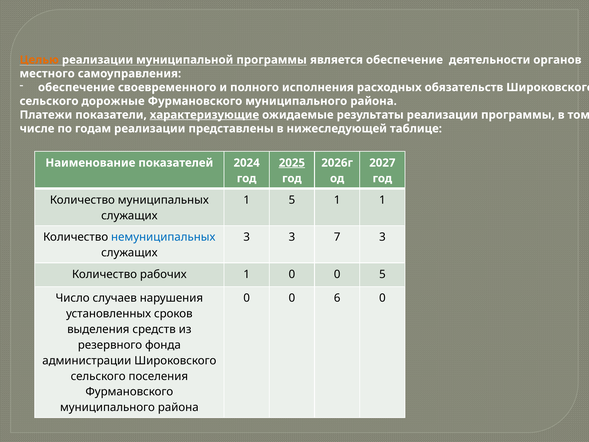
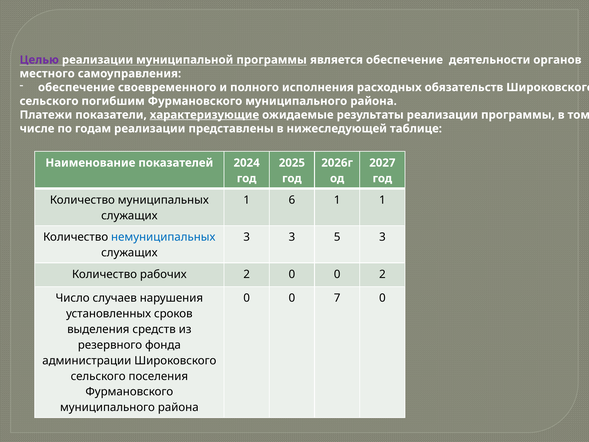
Целью colour: orange -> purple (39, 60)
дорожные: дорожные -> погибшим (113, 101)
2025 underline: present -> none (292, 163)
1 5: 5 -> 6 (292, 200)
7: 7 -> 5 (337, 237)
рабочих 1: 1 -> 2 (247, 274)
0 5: 5 -> 2 (382, 274)
6: 6 -> 7 (337, 298)
